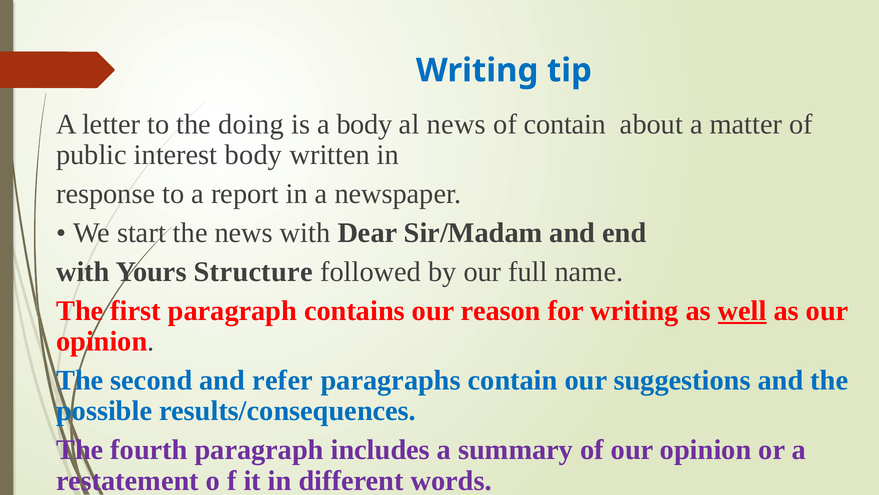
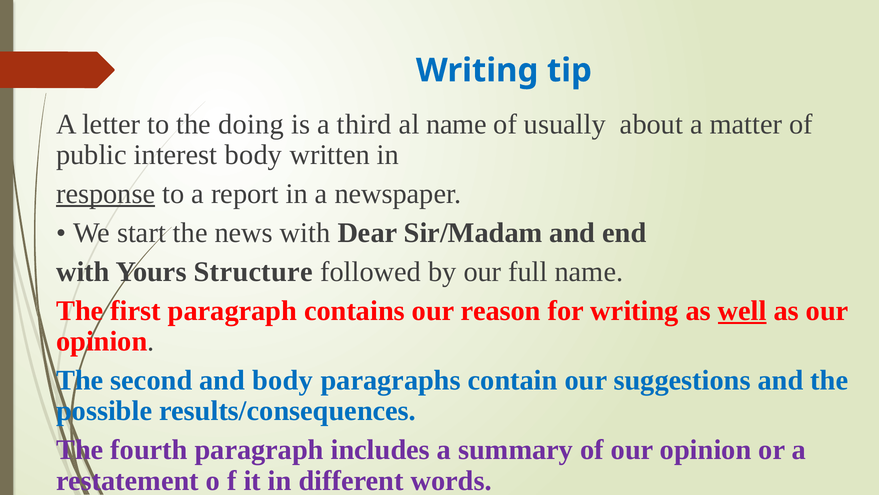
a body: body -> third (364, 124)
al news: news -> name (457, 124)
of contain: contain -> usually (565, 124)
response underline: none -> present (106, 194)
and refer: refer -> body (283, 380)
